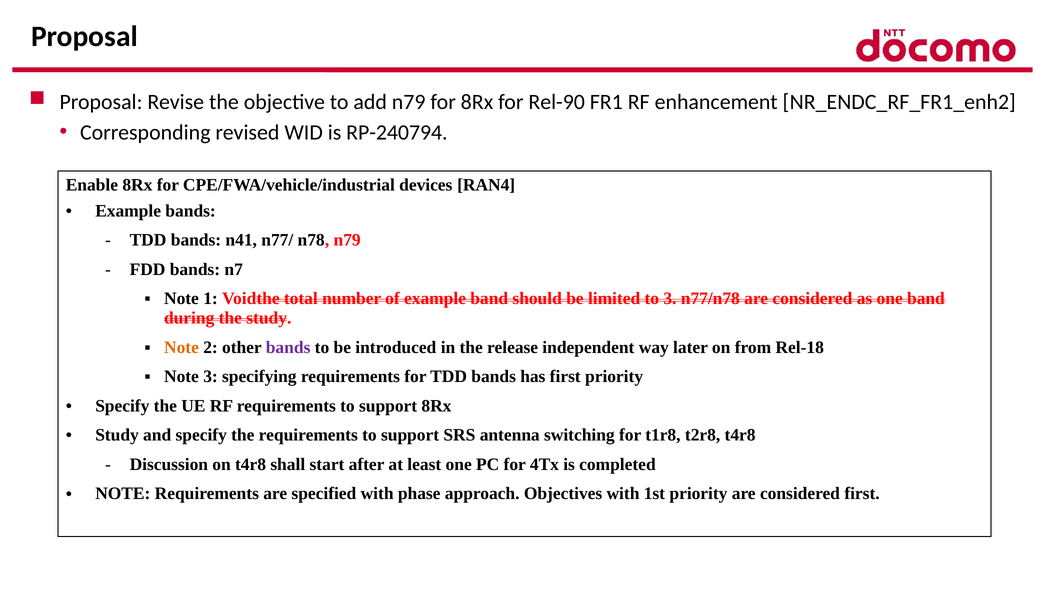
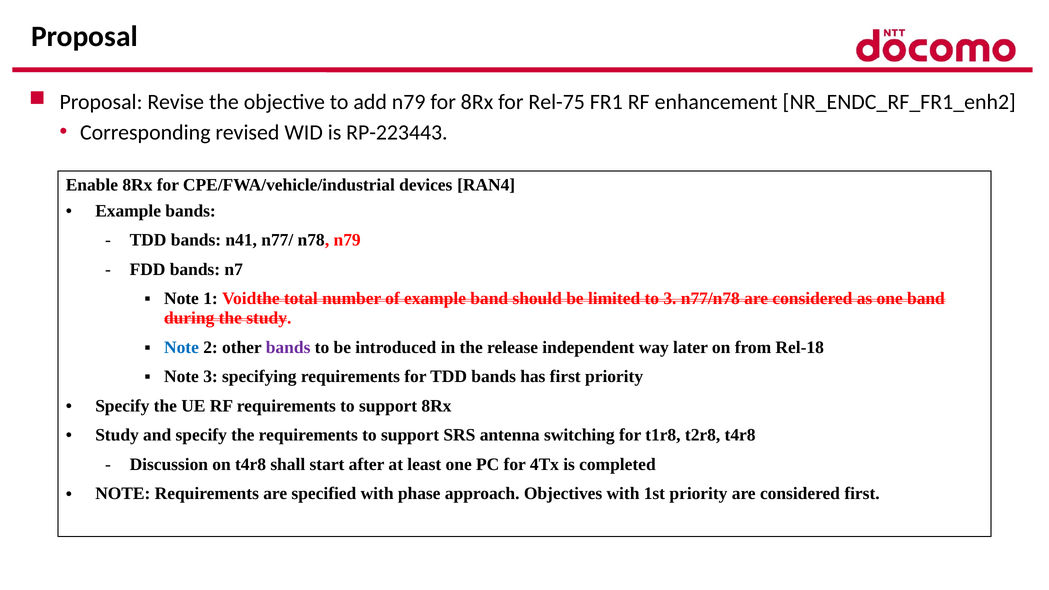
Rel-90: Rel-90 -> Rel-75 (557, 102)
RP-240794: RP-240794 -> RP-223443 (397, 132)
Note colour: orange -> blue (181, 347)
